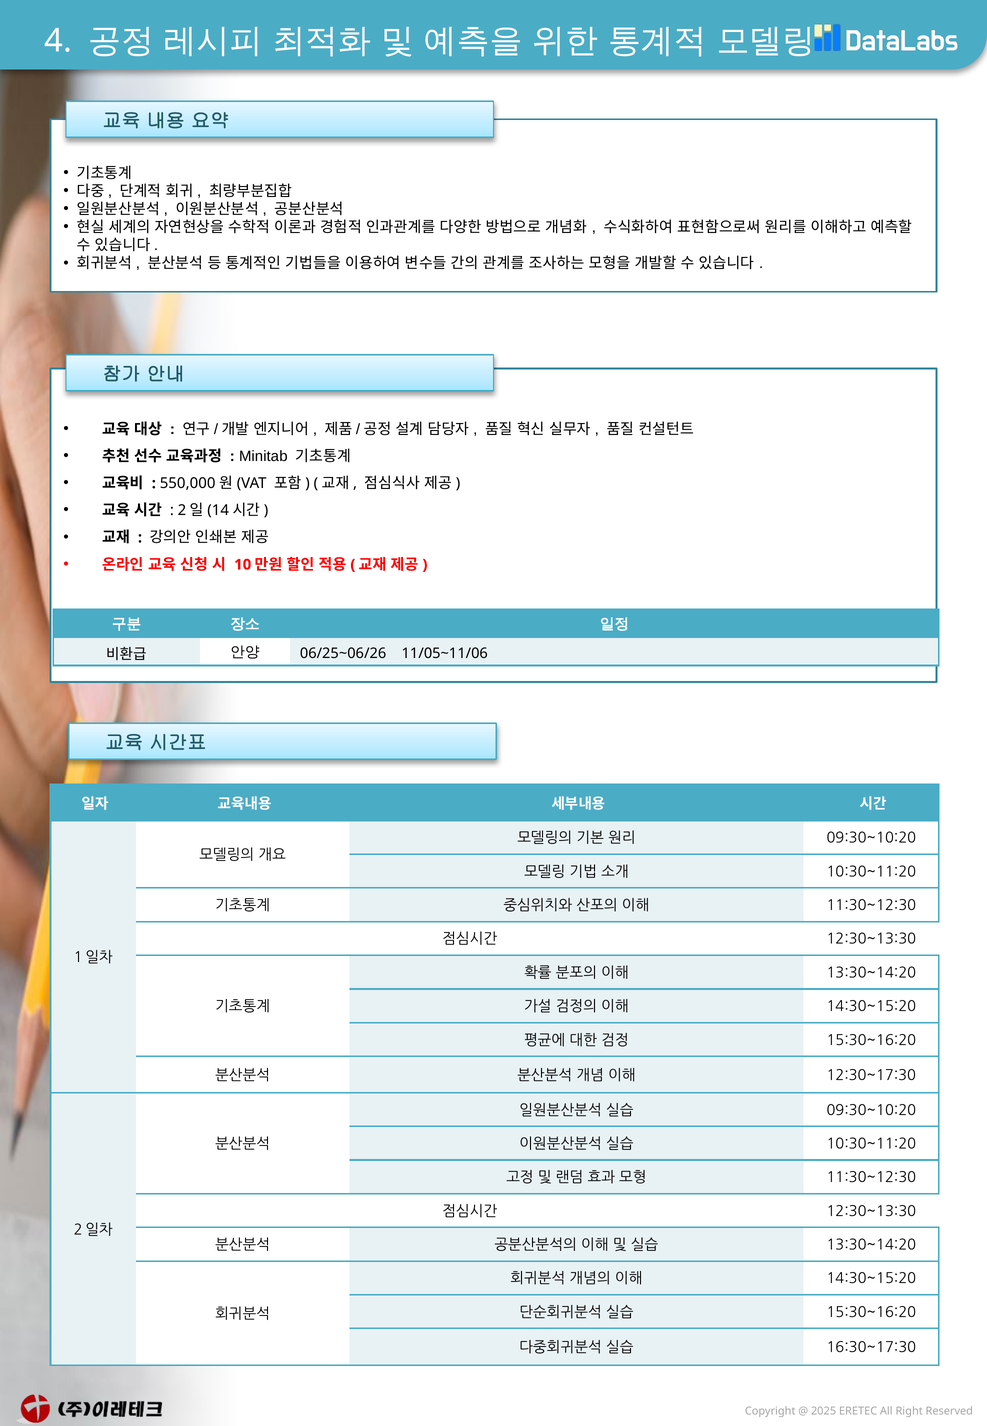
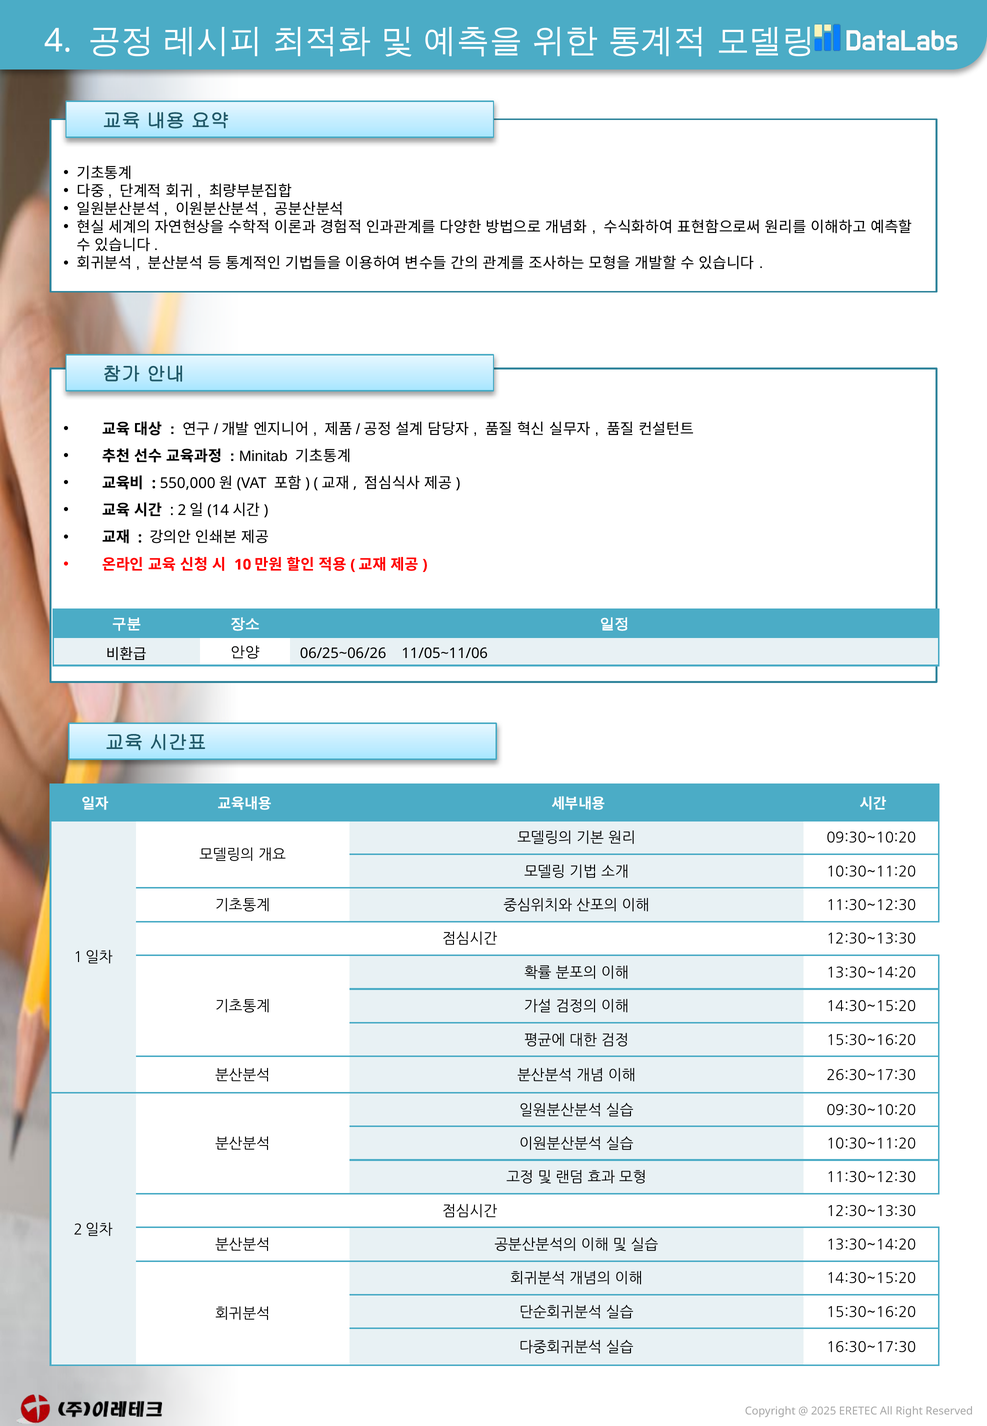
12:30~17:30: 12:30~17:30 -> 26:30~17:30 (871, 1075)
